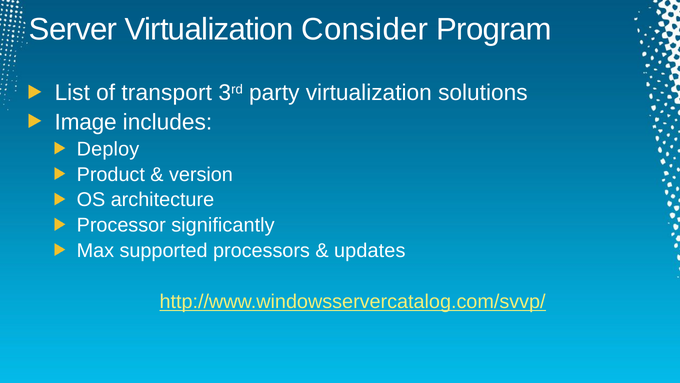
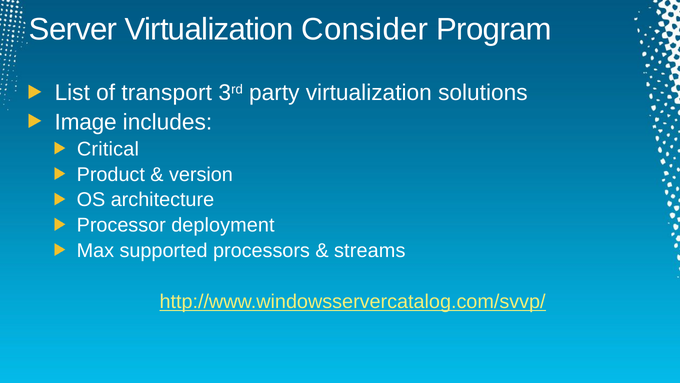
Deploy: Deploy -> Critical (108, 149)
significantly: significantly -> deployment (223, 225)
updates: updates -> streams (370, 251)
